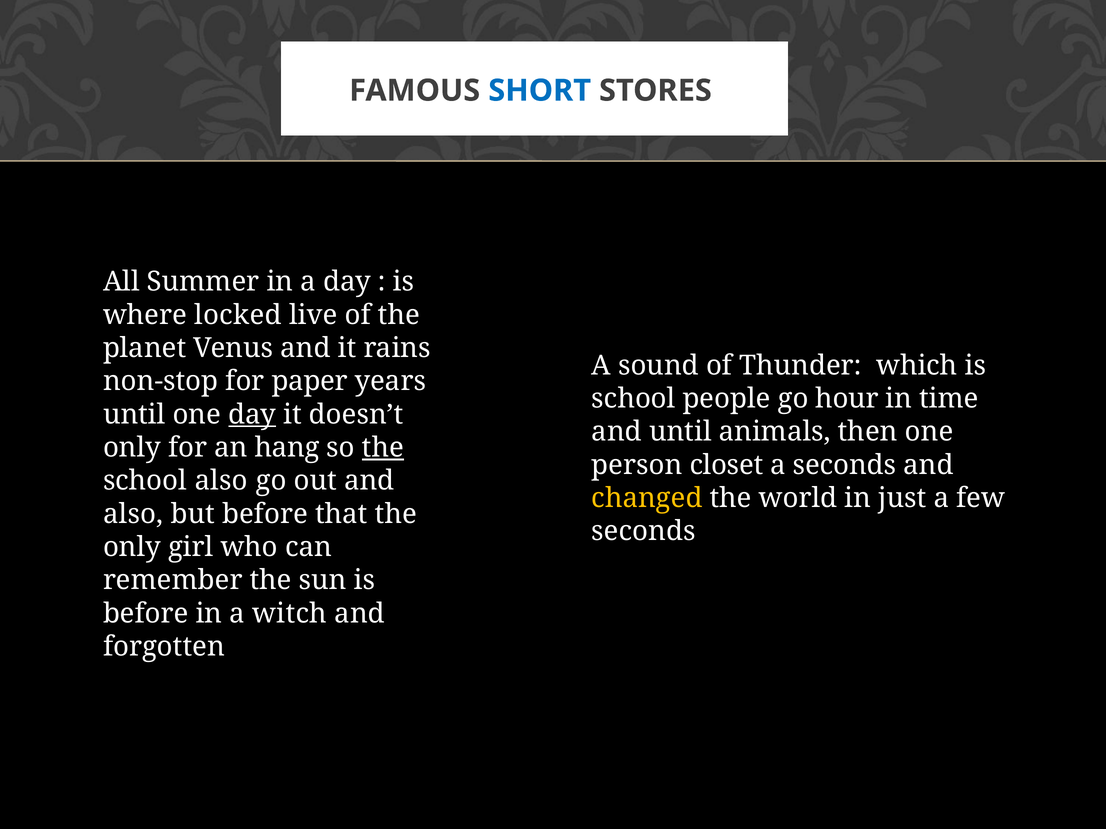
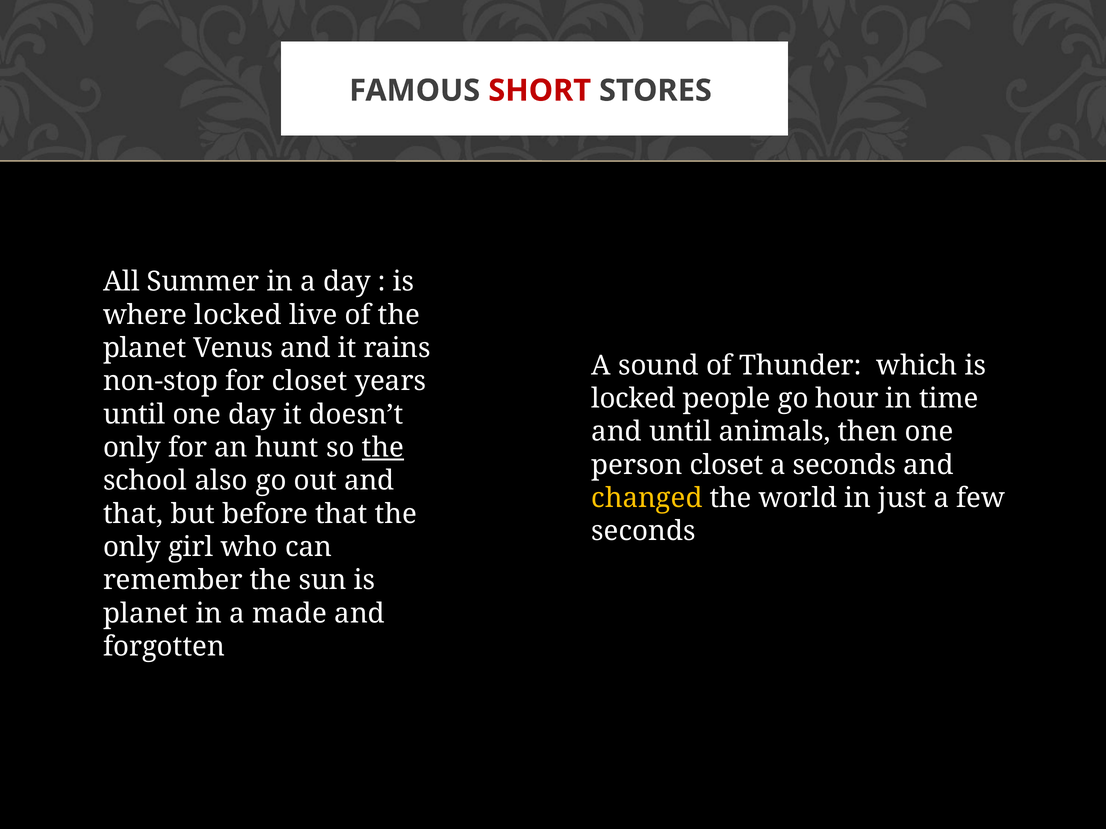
SHORT colour: blue -> red (540, 91)
for paper: paper -> closet (310, 382)
school: school -> locked (634, 399)
day underline: present -> none (252, 415)
hang: hang -> hunt (287, 448)
also: also -> that (133, 514)
before: before -> planet (146, 614)
witch: witch -> made (290, 614)
